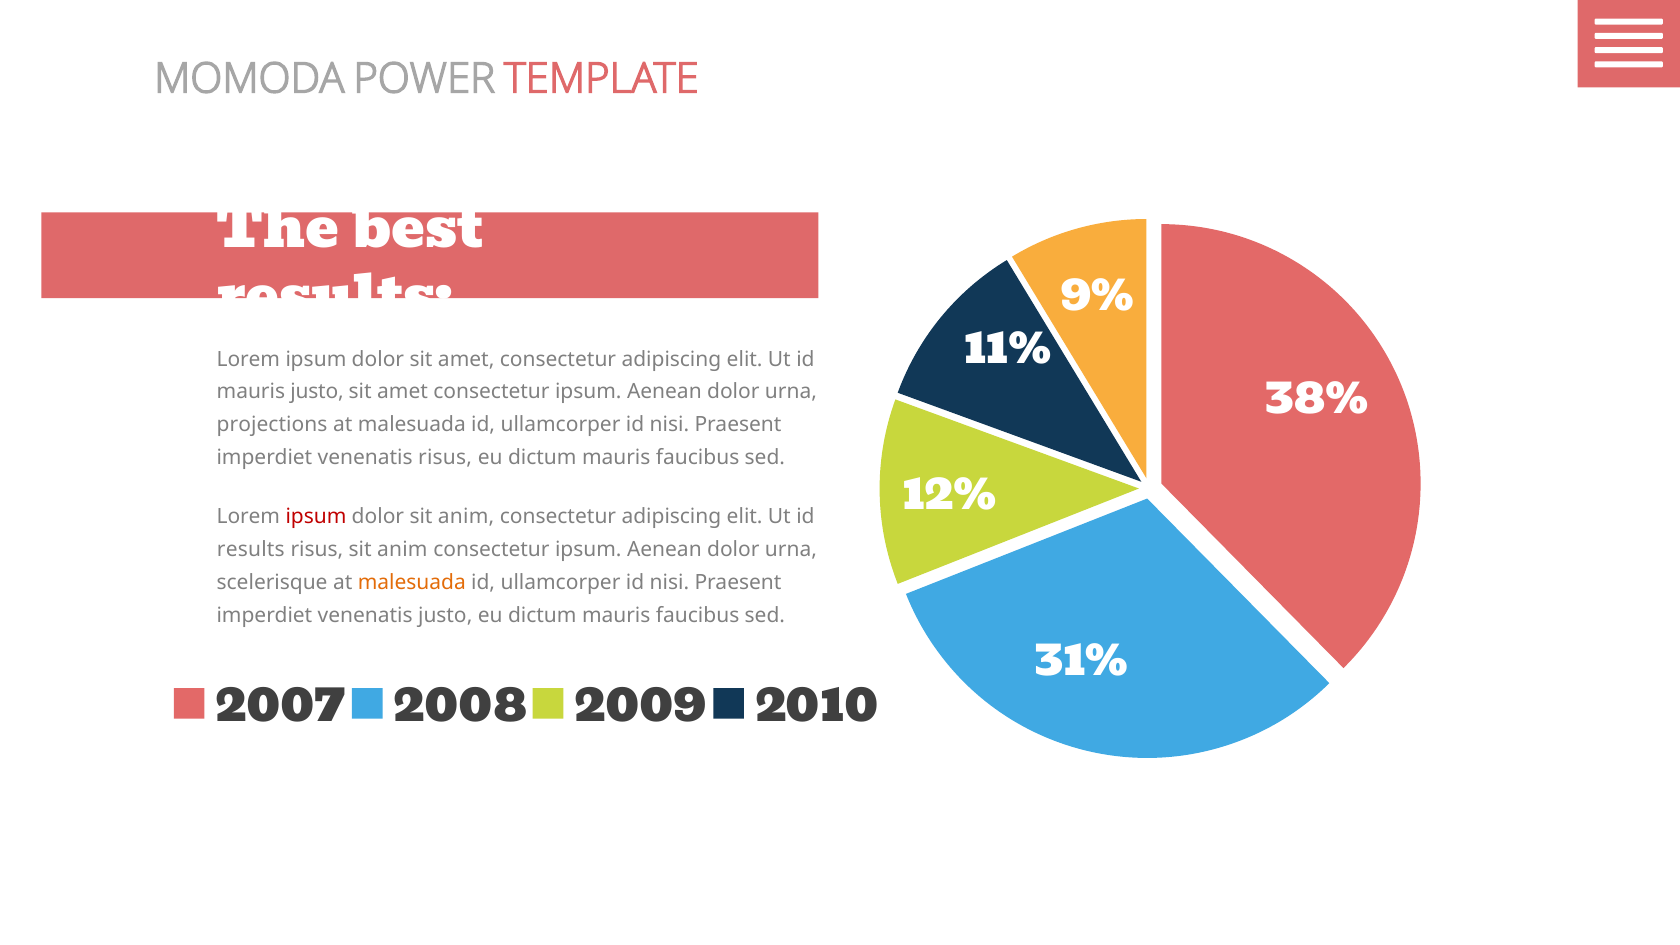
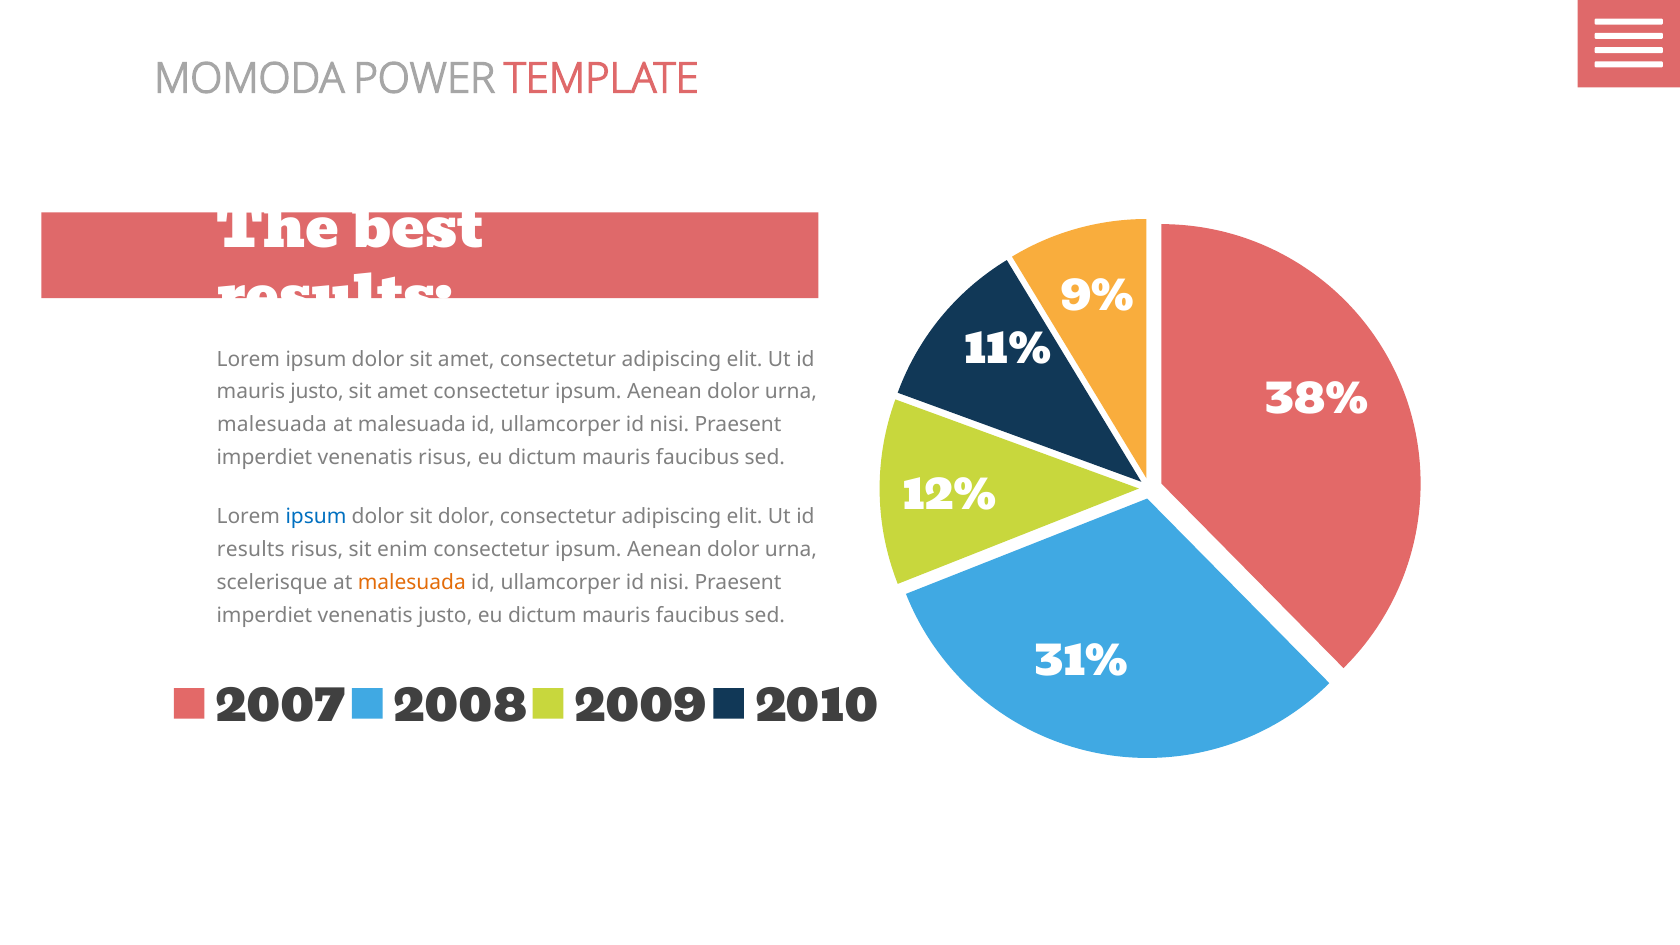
projections: projections -> malesuada (272, 425)
ipsum colour: red -> blue (316, 517)
dolor sit anim: anim -> dolor (466, 517)
risus sit anim: anim -> enim (402, 550)
